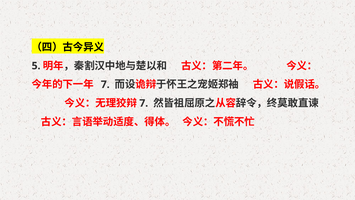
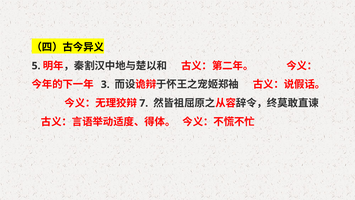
7: 7 -> 3 (105, 84)
